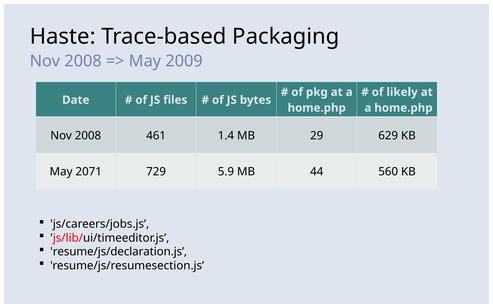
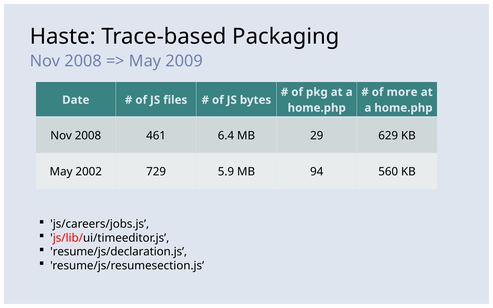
likely: likely -> more (402, 92)
1.4: 1.4 -> 6.4 (226, 136)
2071: 2071 -> 2002 (89, 172)
44: 44 -> 94 (317, 172)
